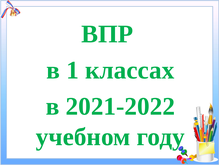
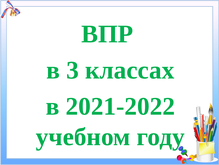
1: 1 -> 3 (72, 70)
